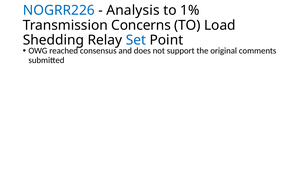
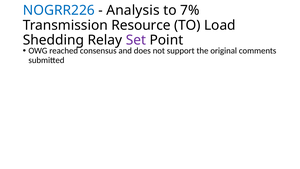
1%: 1% -> 7% (190, 10)
Concerns: Concerns -> Resource (141, 25)
Set colour: blue -> purple (136, 40)
